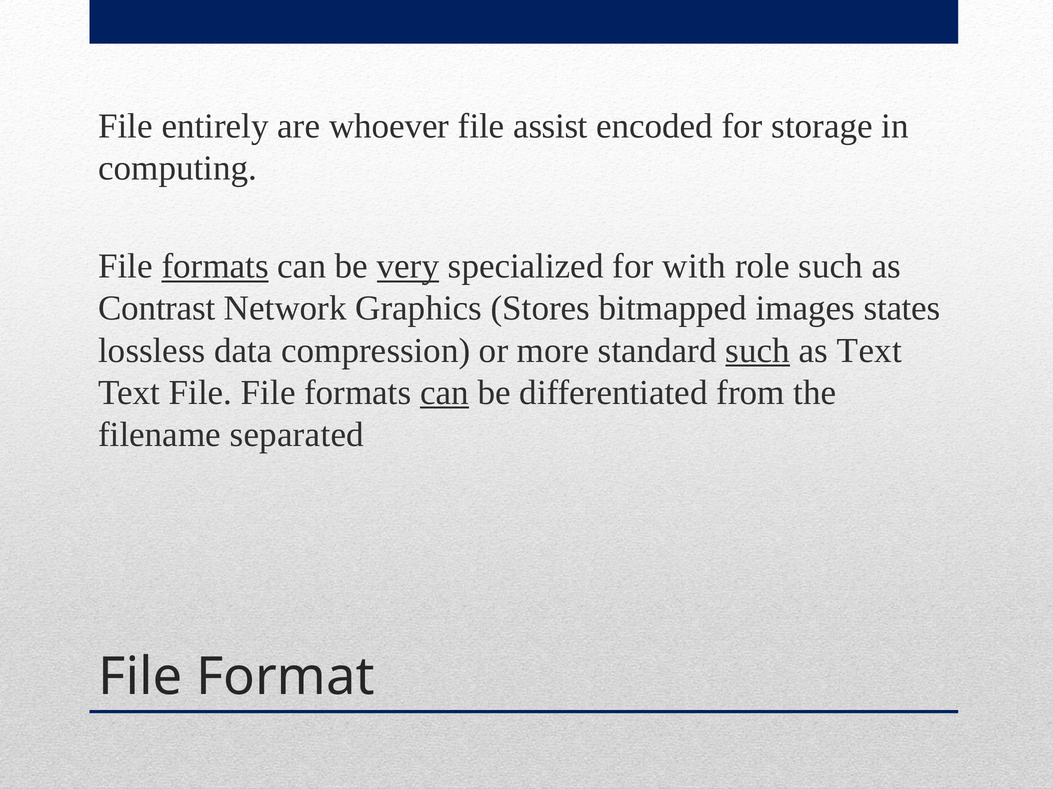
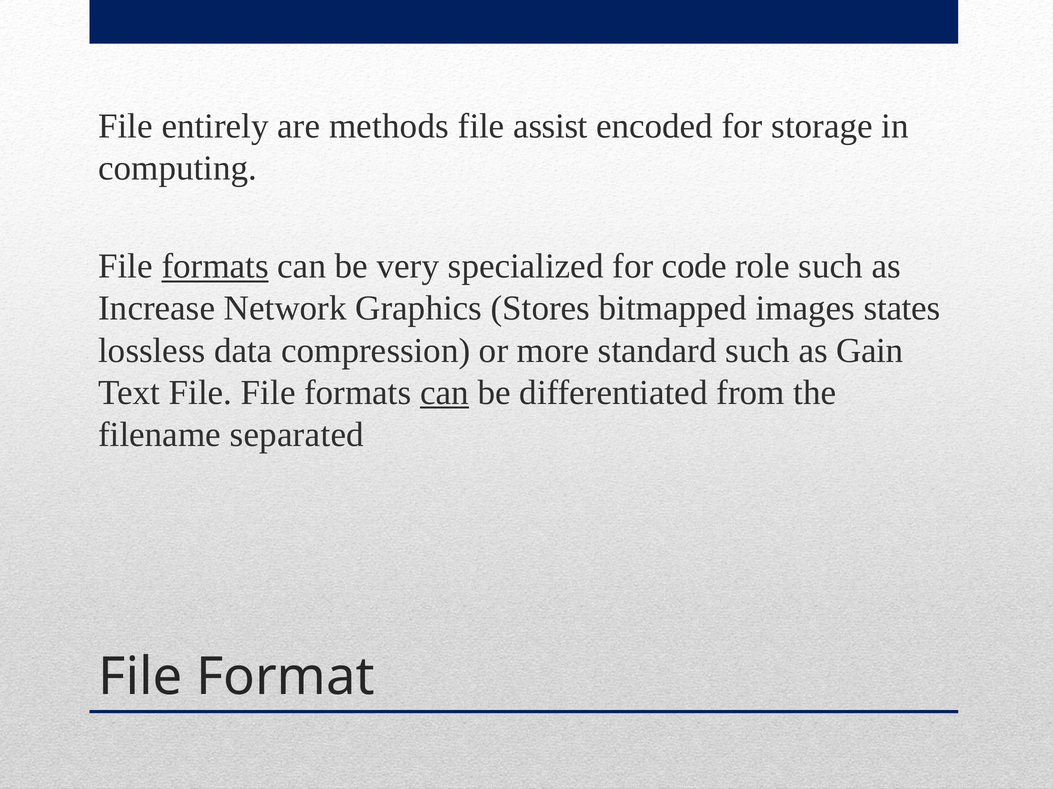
whoever: whoever -> methods (389, 126)
very underline: present -> none (408, 267)
with: with -> code (694, 267)
Contrast: Contrast -> Increase (157, 309)
such underline: present -> none (758, 351)
as Text: Text -> Gain (870, 351)
